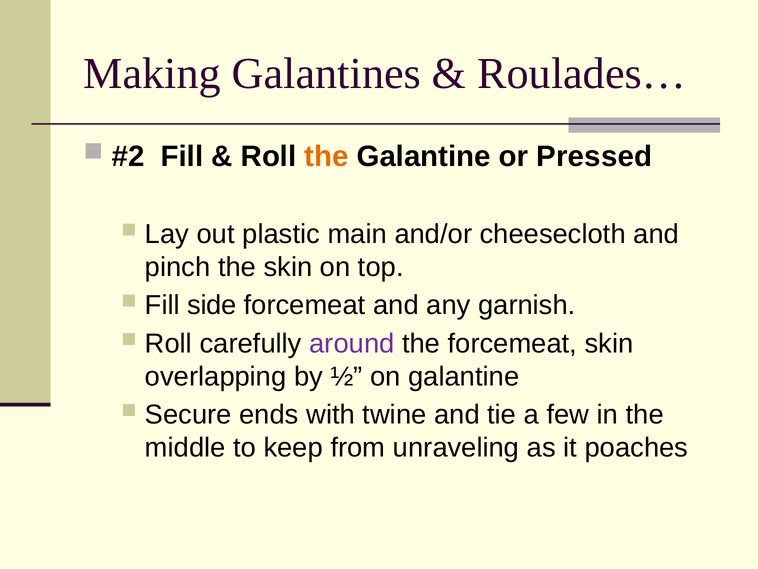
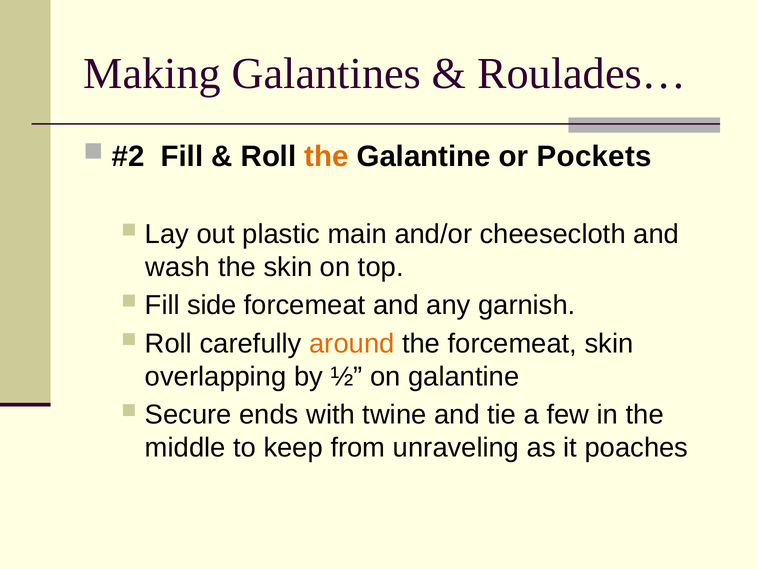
Pressed: Pressed -> Pockets (594, 156)
pinch: pinch -> wash (178, 267)
around colour: purple -> orange (352, 343)
